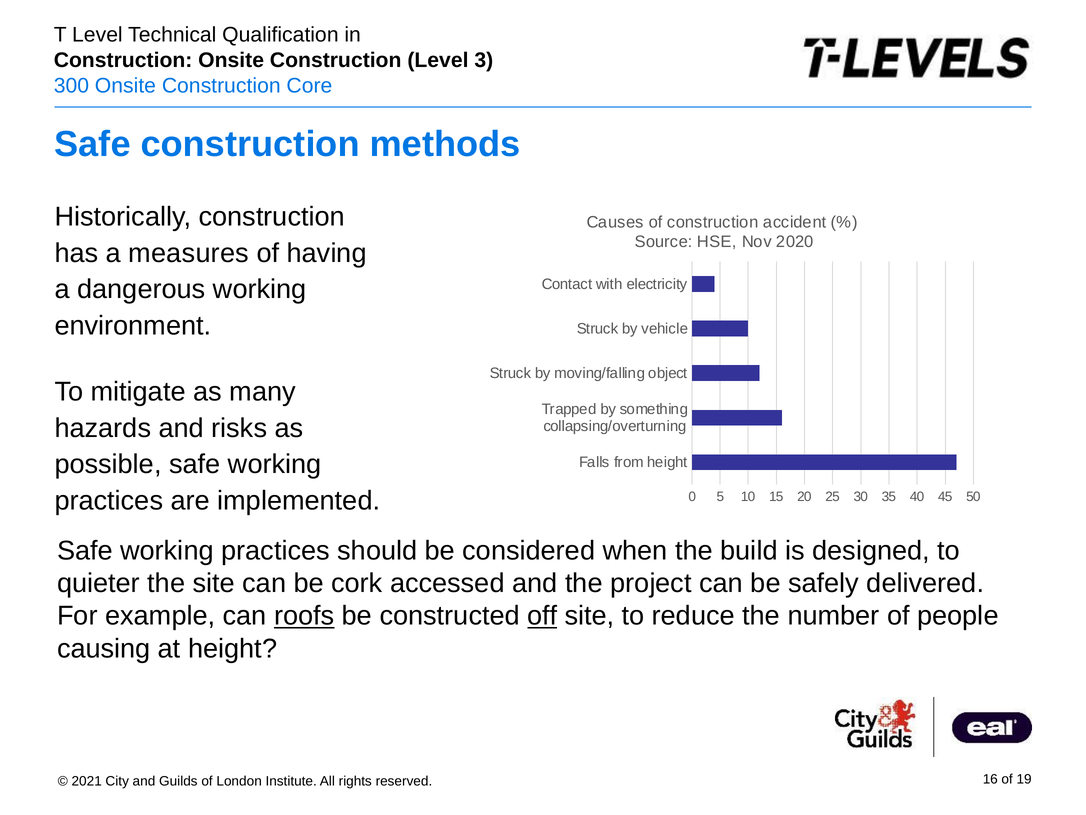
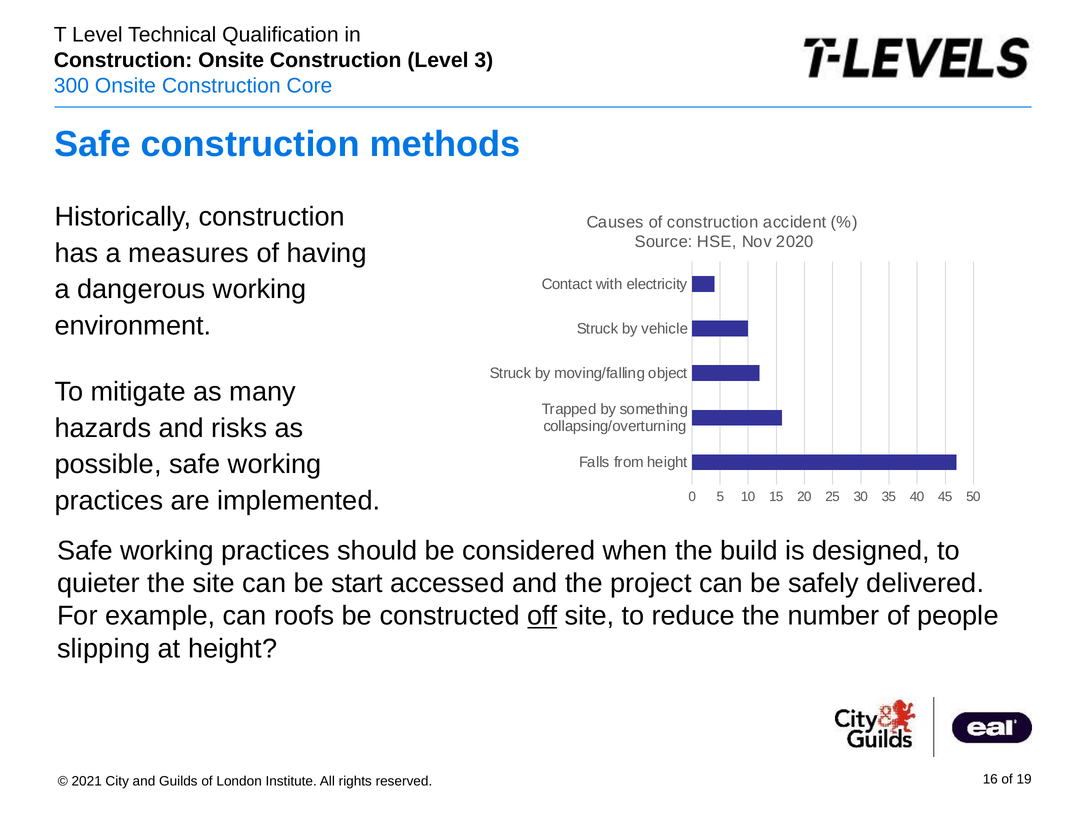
cork: cork -> start (357, 583)
roofs underline: present -> none (304, 616)
causing: causing -> slipping (104, 648)
